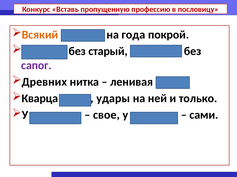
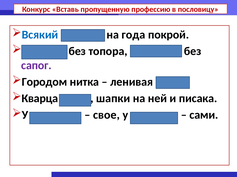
Всякий colour: orange -> blue (40, 35)
старый: старый -> топора (108, 51)
Древних: Древних -> Городом (44, 82)
удары: удары -> шапки (113, 99)
только: только -> писака (198, 99)
